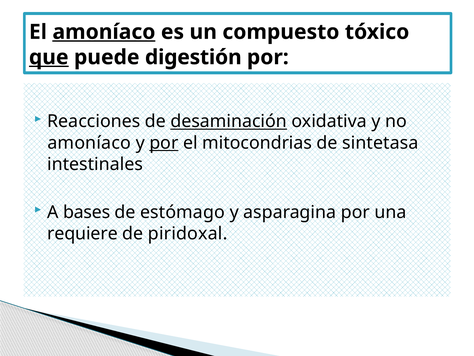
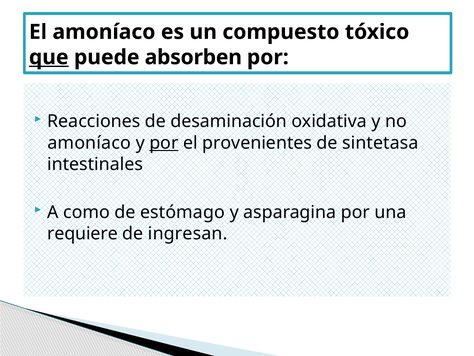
amoníaco underline: present -> none (104, 32)
digestión: digestión -> absorben (193, 57)
desaminación underline: present -> none (229, 121)
mitocondrias: mitocondrias -> provenientes (257, 143)
bases: bases -> como (87, 212)
piridoxal: piridoxal -> ingresan (188, 233)
